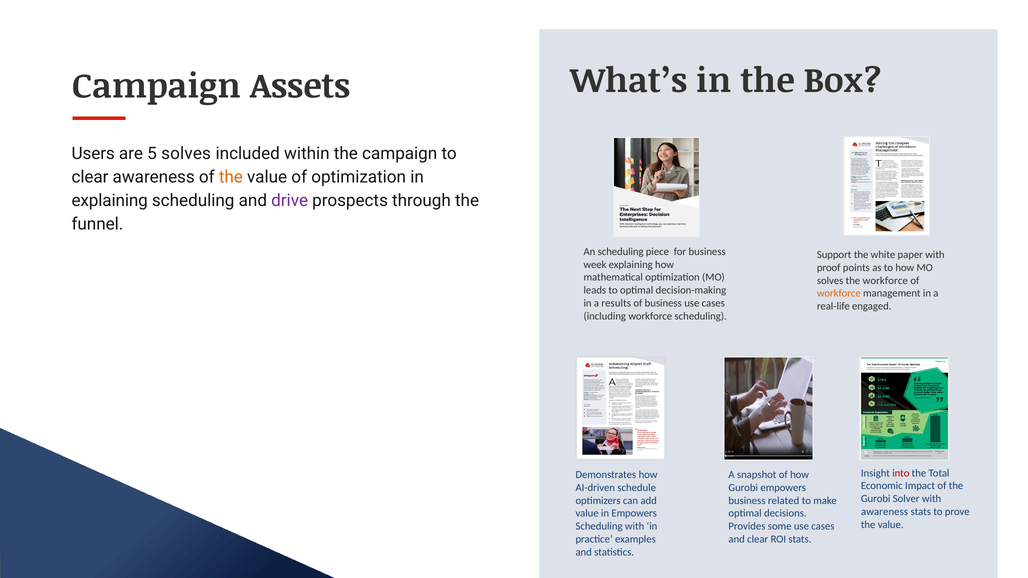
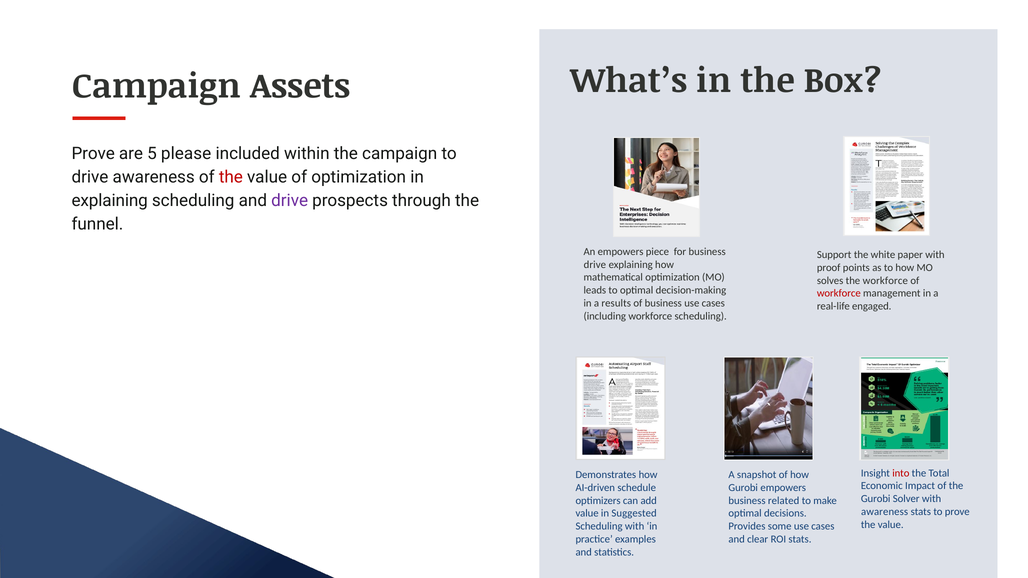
Users: Users -> Prove (93, 154)
5 solves: solves -> please (186, 154)
clear: clear -> drive (90, 177)
the colour: orange -> red (231, 177)
An scheduling: scheduling -> empowers (621, 252)
week: week -> drive (595, 265)
workforce colour: orange -> red (839, 294)
in Empowers: Empowers -> Suggested (634, 514)
